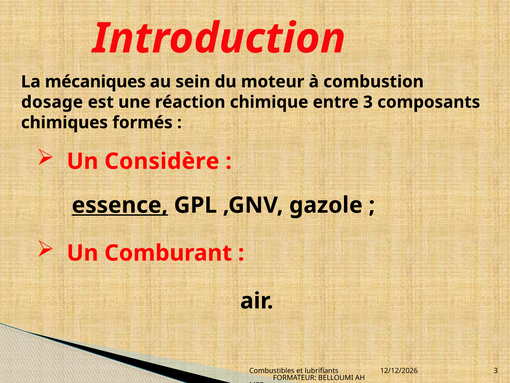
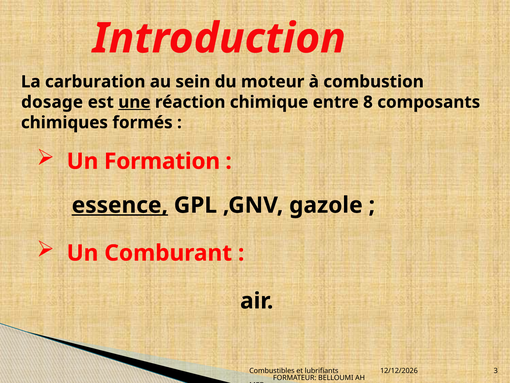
mécaniques: mécaniques -> carburation (95, 82)
une underline: none -> present (134, 102)
entre 3: 3 -> 8 (368, 102)
Considère: Considère -> Formation (162, 161)
